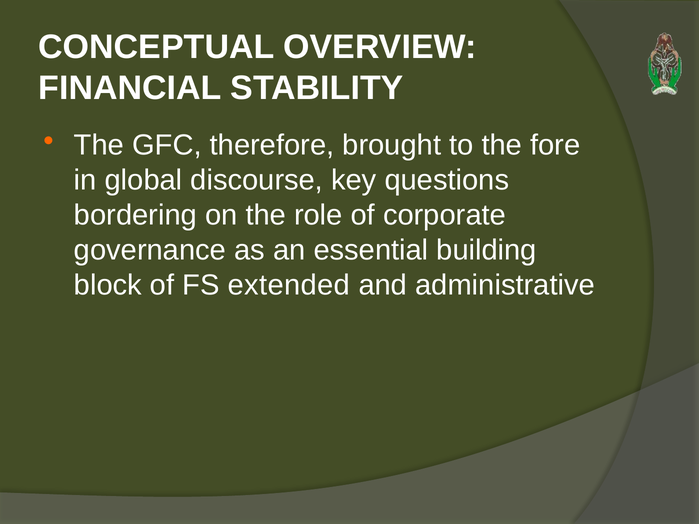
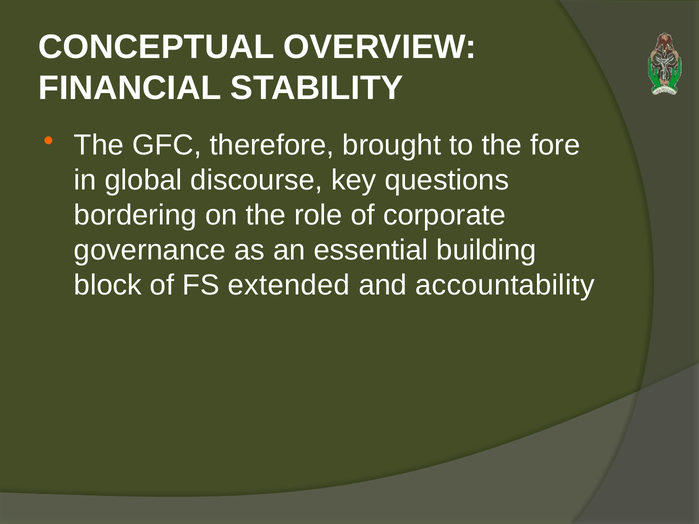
administrative: administrative -> accountability (505, 285)
